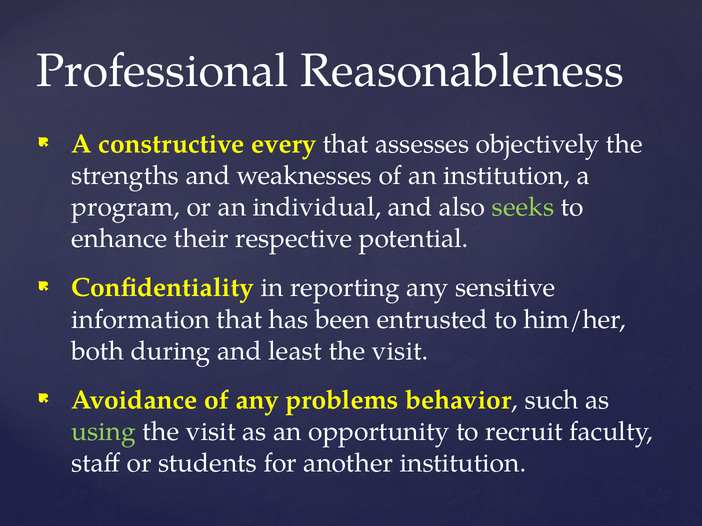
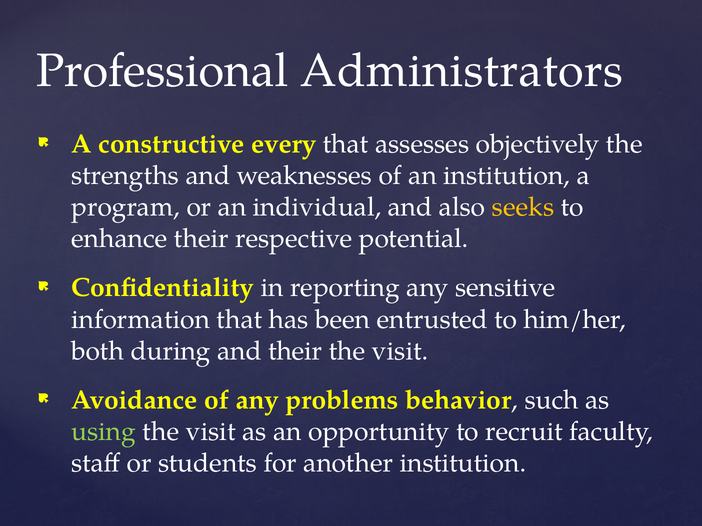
Reasonableness: Reasonableness -> Administrators (462, 71)
seeks colour: light green -> yellow (523, 207)
and least: least -> their (295, 351)
